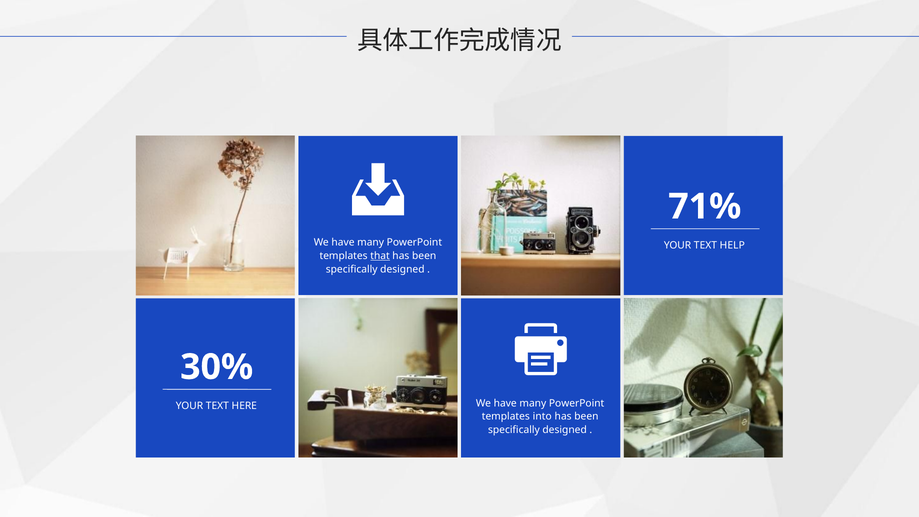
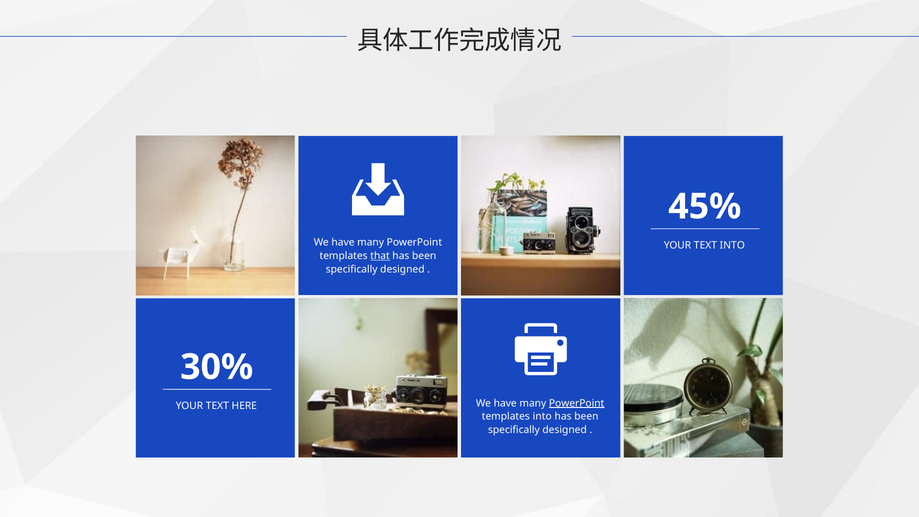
71%: 71% -> 45% (705, 206)
TEXT HELP: HELP -> INTO (732, 245)
PowerPoint underline: none -> present (577, 403)
